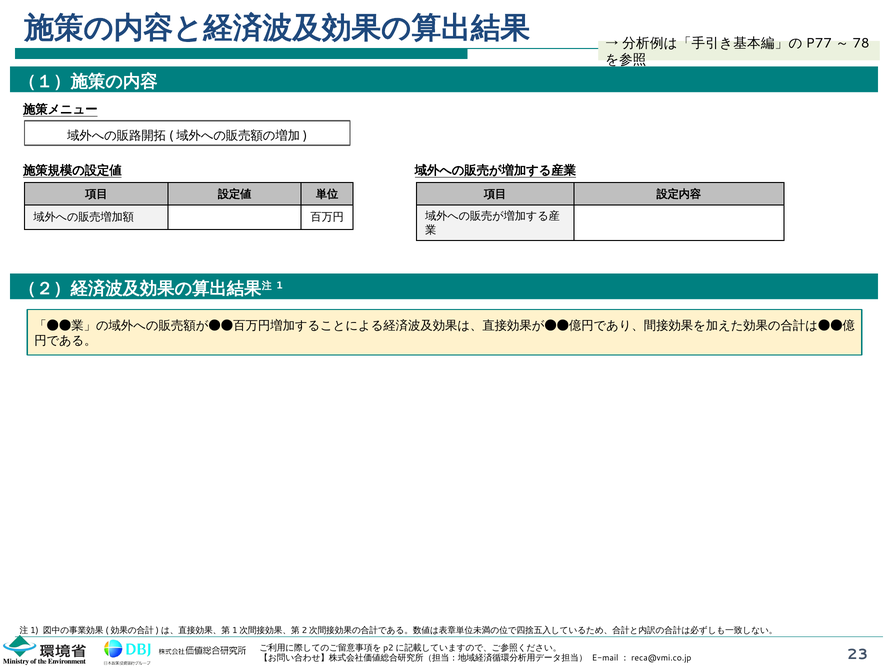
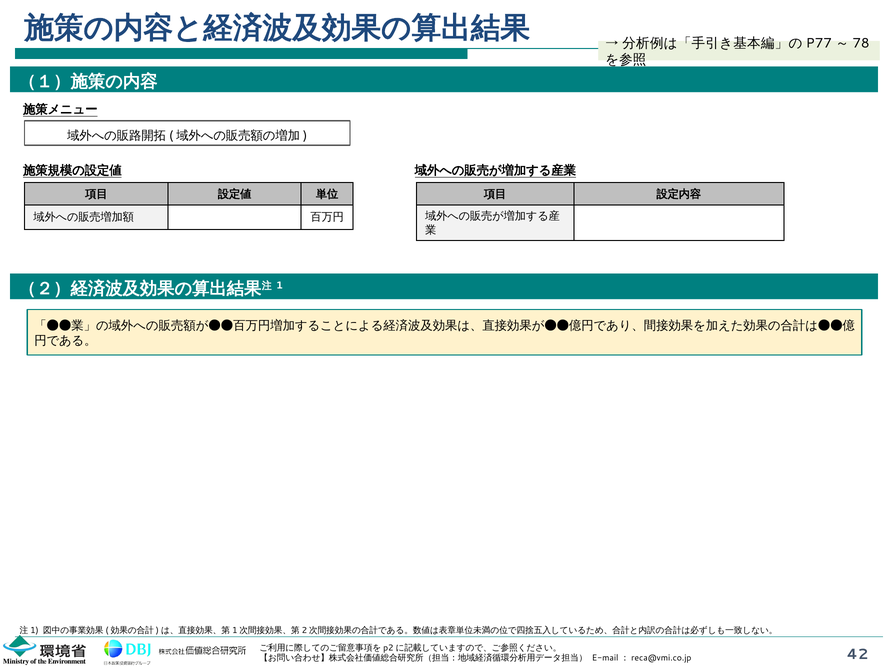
23: 23 -> 42 (858, 654)
